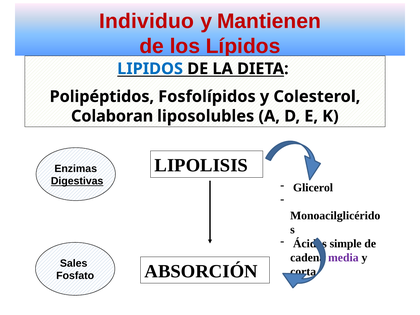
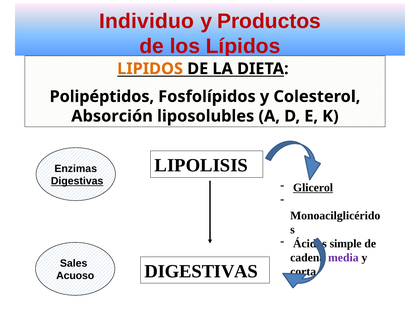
Mantienen: Mantienen -> Productos (269, 21)
LIPIDOS colour: blue -> orange (150, 69)
Colaboran: Colaboran -> Absorción (112, 116)
Glicerol underline: none -> present (313, 188)
ABSORCIÓN: ABSORCIÓN -> DIGESTIVAS (201, 271)
Fosfato: Fosfato -> Acuoso (75, 276)
